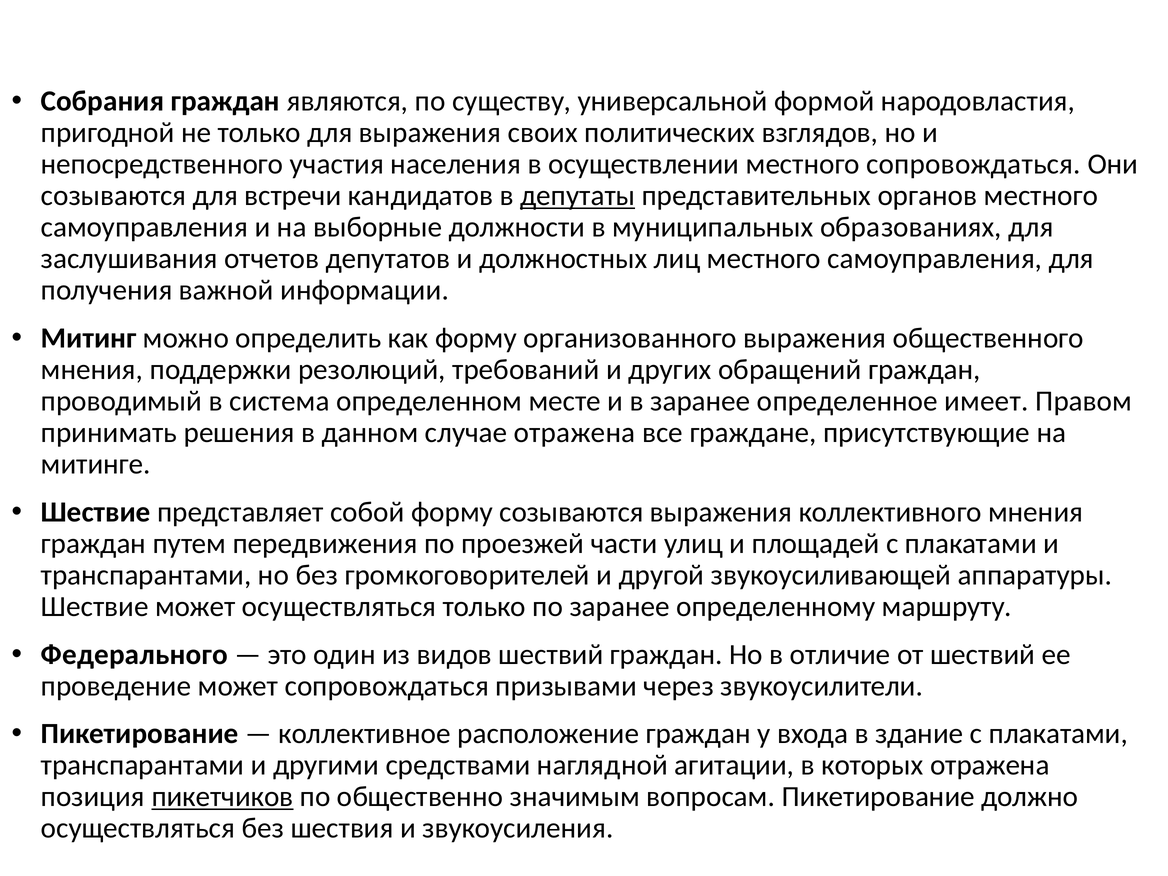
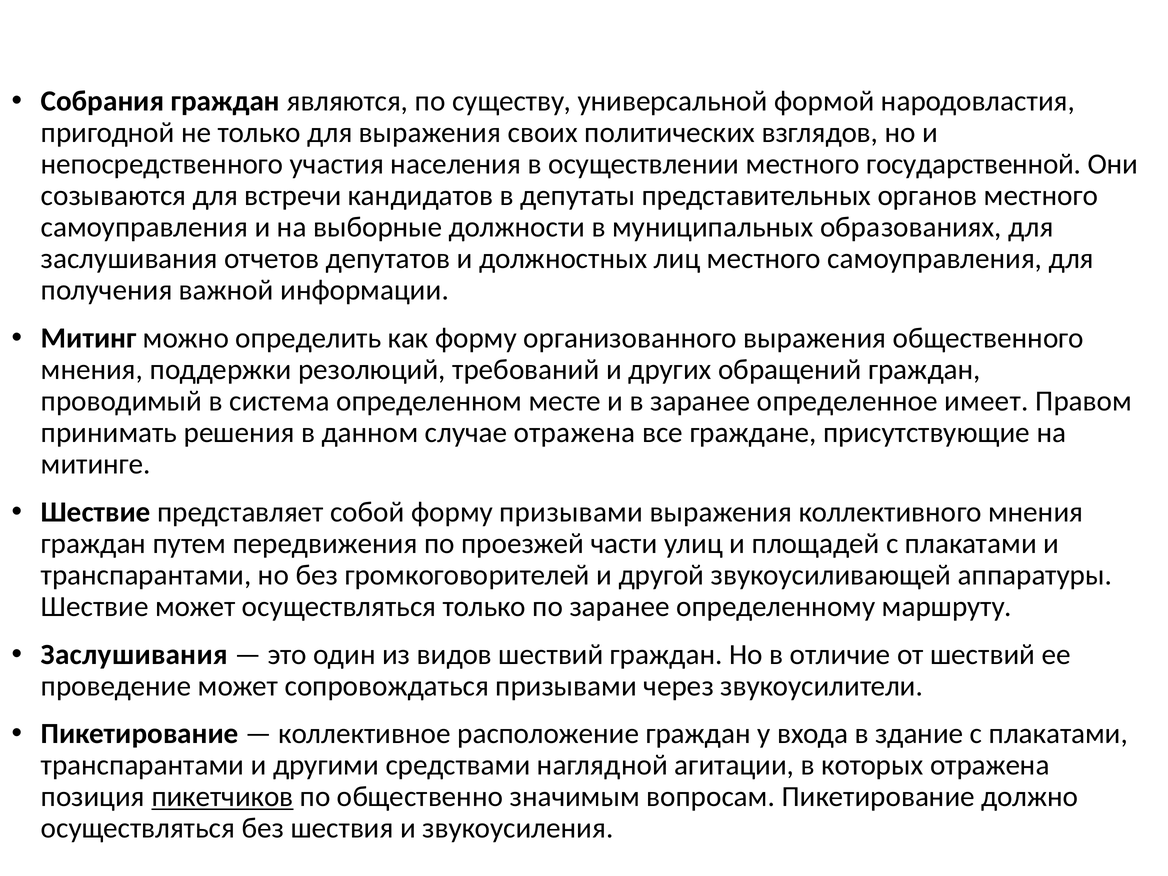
местного сопровождаться: сопровождаться -> государственной (974, 164)
депутаты underline: present -> none (578, 196)
форму созываются: созываются -> призывами (571, 512)
Федерального: Федерального -> Заслушивания (134, 654)
